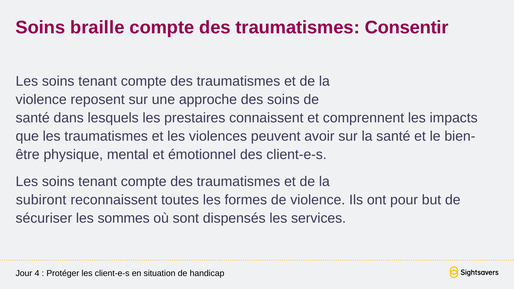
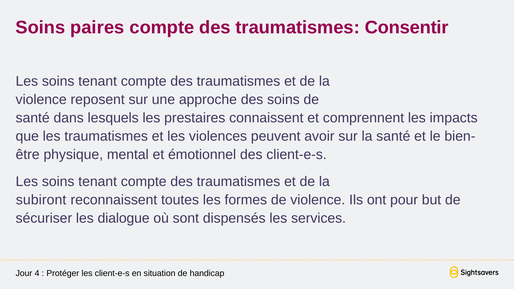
braille: braille -> paires (97, 28)
sommes: sommes -> dialogue (124, 218)
